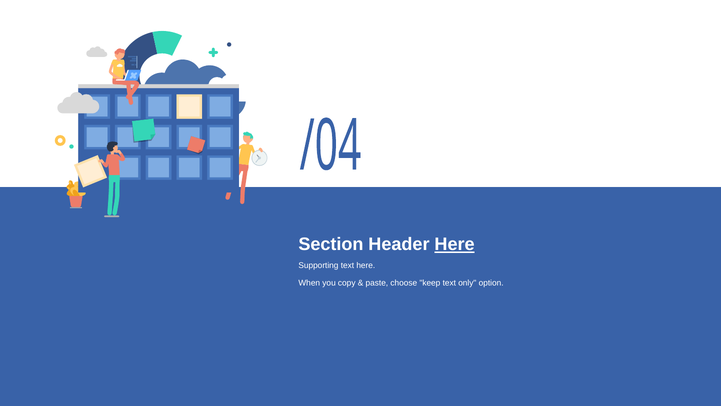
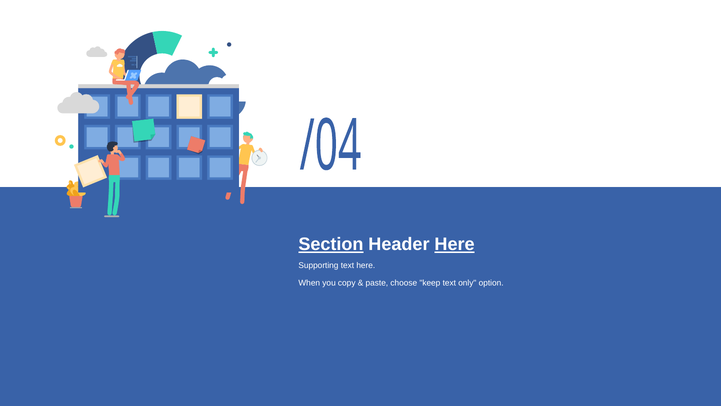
Section underline: none -> present (331, 244)
